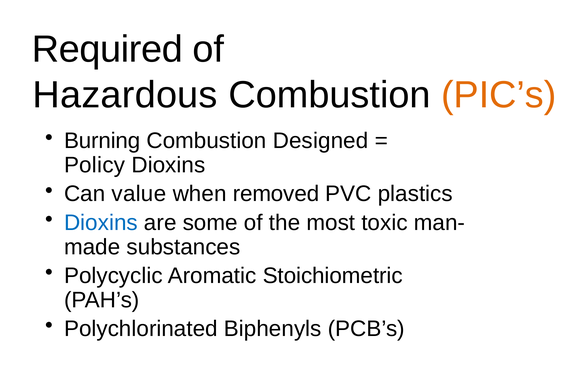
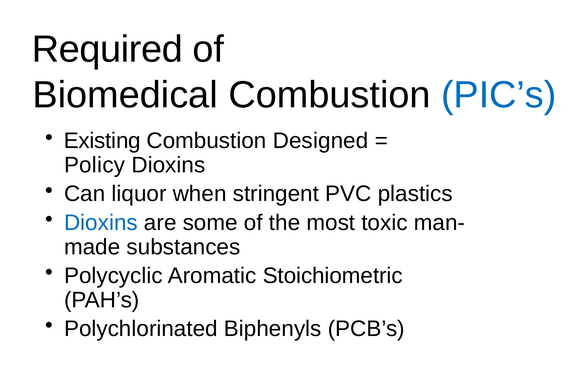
Hazardous: Hazardous -> Biomedical (125, 95)
PIC’s colour: orange -> blue (499, 95)
Burning: Burning -> Existing (102, 141)
value: value -> liquor (139, 194)
removed: removed -> stringent (276, 194)
